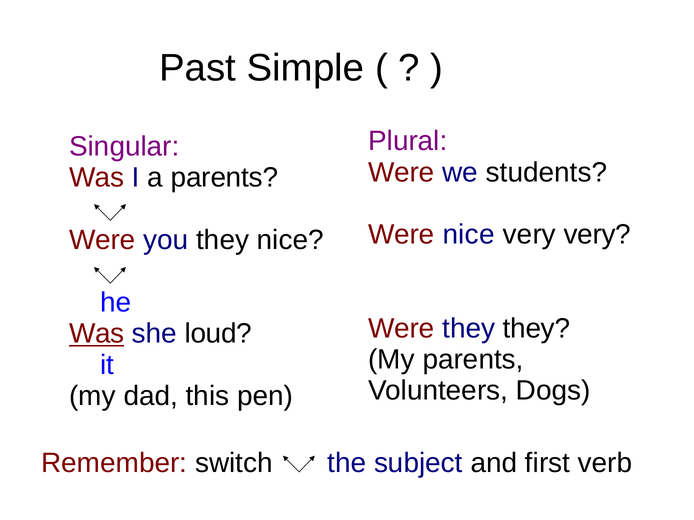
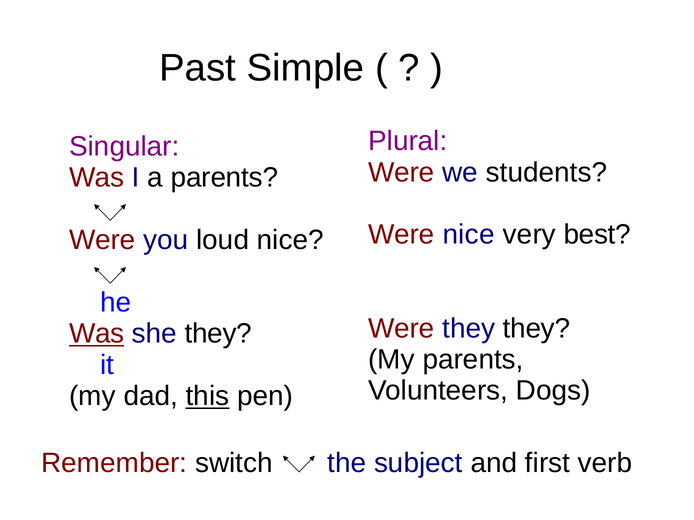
very very: very -> best (597, 235)
you they: they -> loud (223, 240)
she loud: loud -> they (218, 334)
this underline: none -> present (207, 396)
